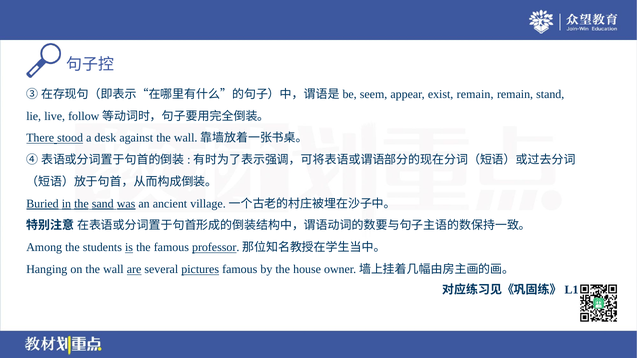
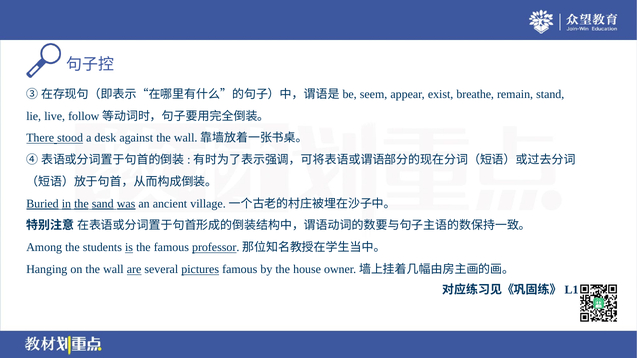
exist remain: remain -> breathe (475, 94)
